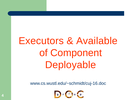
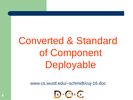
Executors: Executors -> Converted (41, 41)
Available: Available -> Standard (97, 41)
